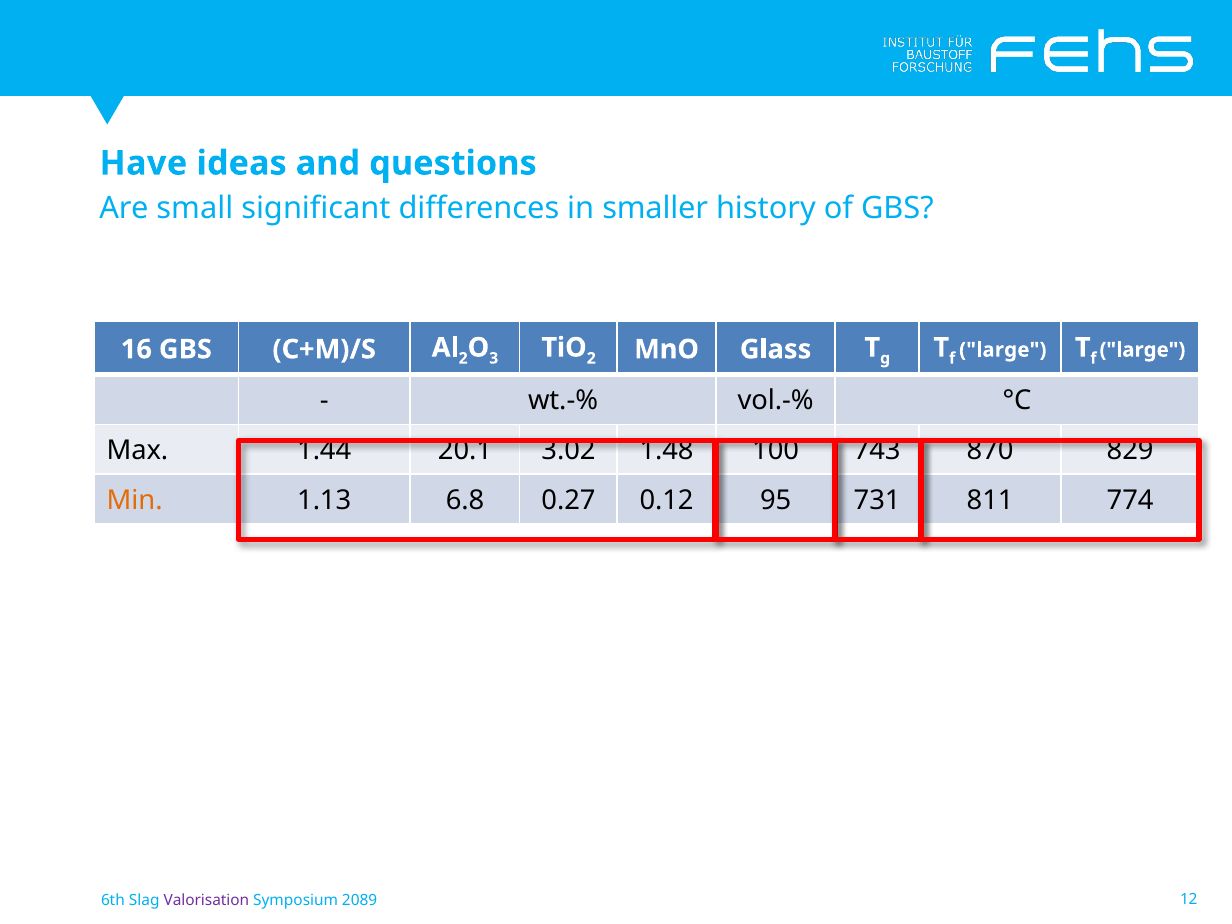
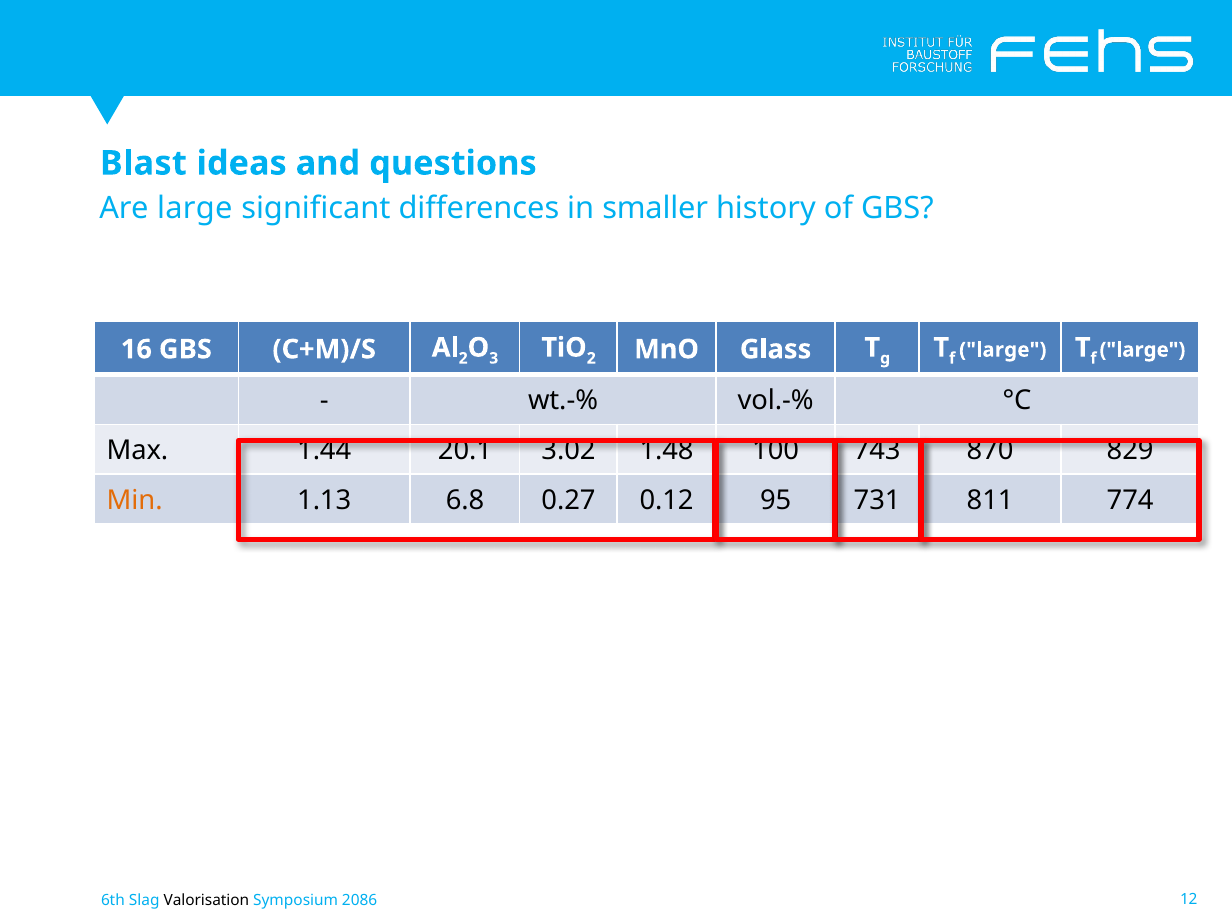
Have: Have -> Blast (143, 163)
Are small: small -> large (195, 208)
Valorisation colour: purple -> black (206, 900)
2089: 2089 -> 2086 (360, 900)
